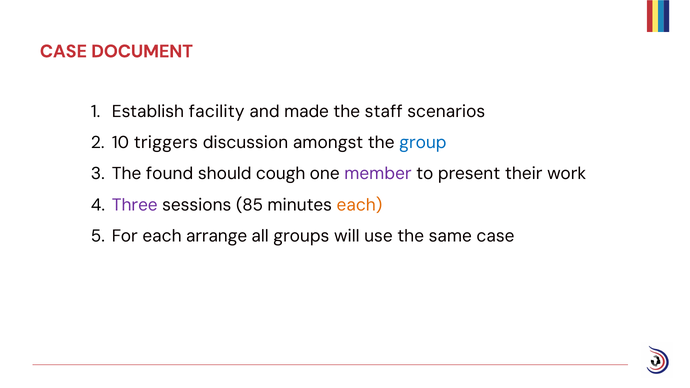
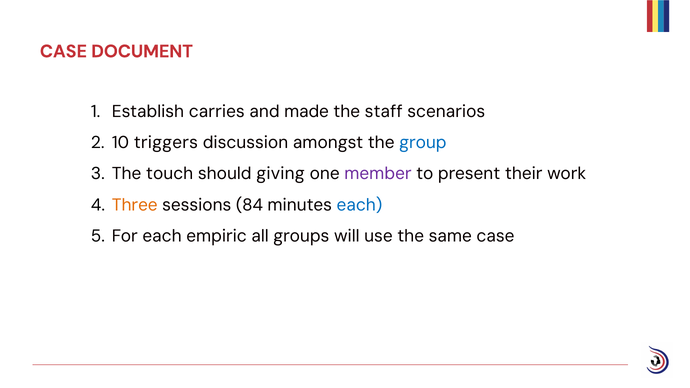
facility: facility -> carries (217, 112)
found: found -> touch (170, 174)
cough: cough -> giving (281, 174)
Three colour: purple -> orange (135, 205)
85: 85 -> 84 (250, 205)
each colour: orange -> blue (359, 205)
arrange: arrange -> empiric (217, 236)
